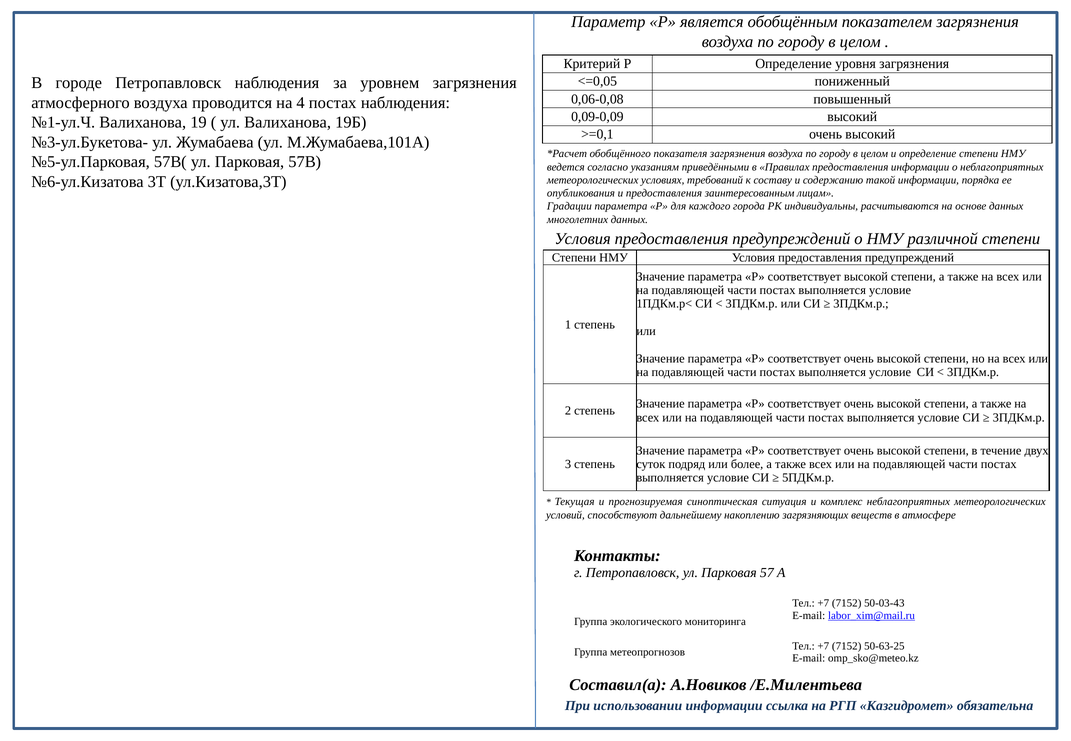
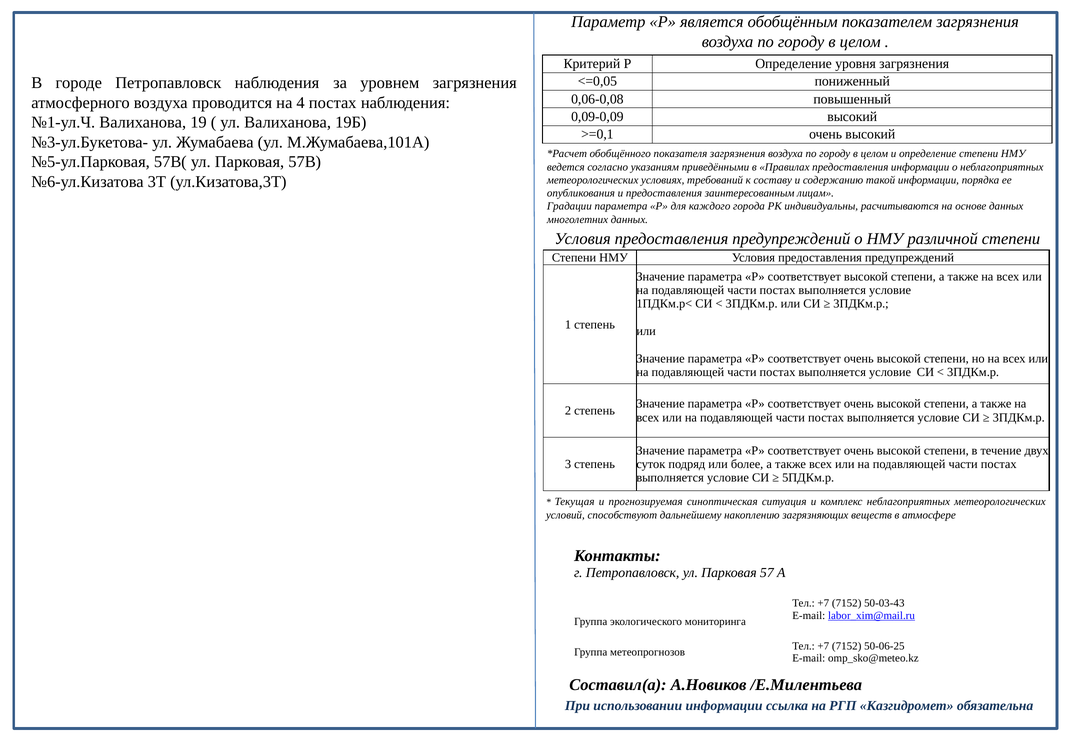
50-63-25: 50-63-25 -> 50-06-25 (884, 646)
